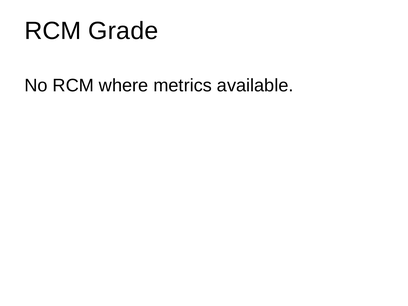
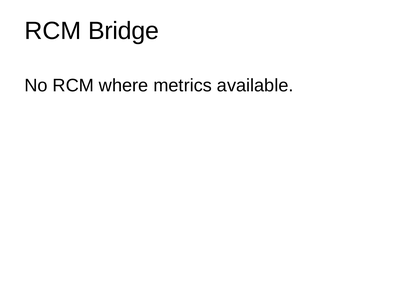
Grade: Grade -> Bridge (123, 31)
